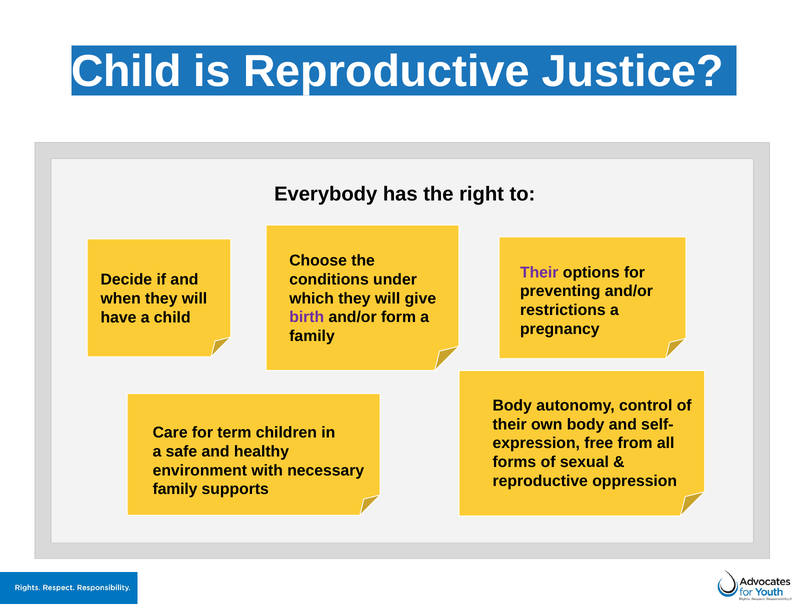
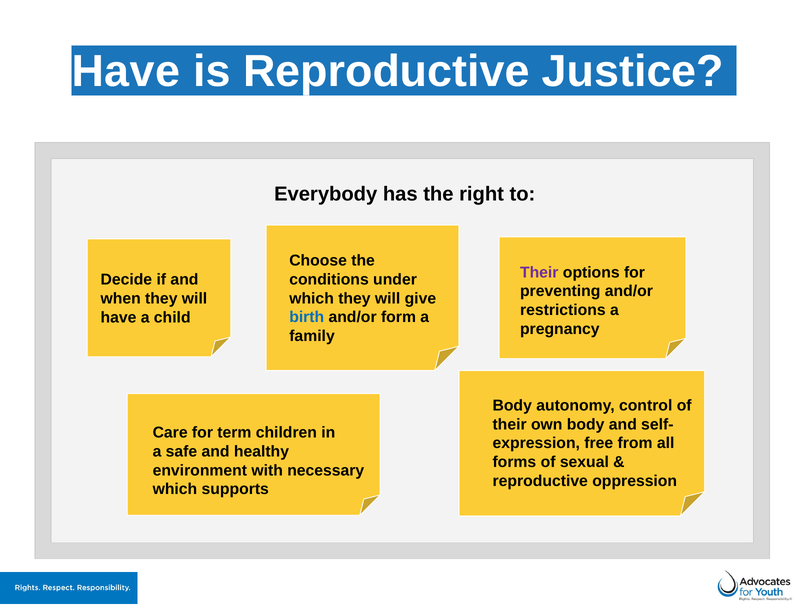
Child: Child -> Have (126, 71)
birth colour: purple -> blue (307, 317)
family: family -> which (175, 489)
